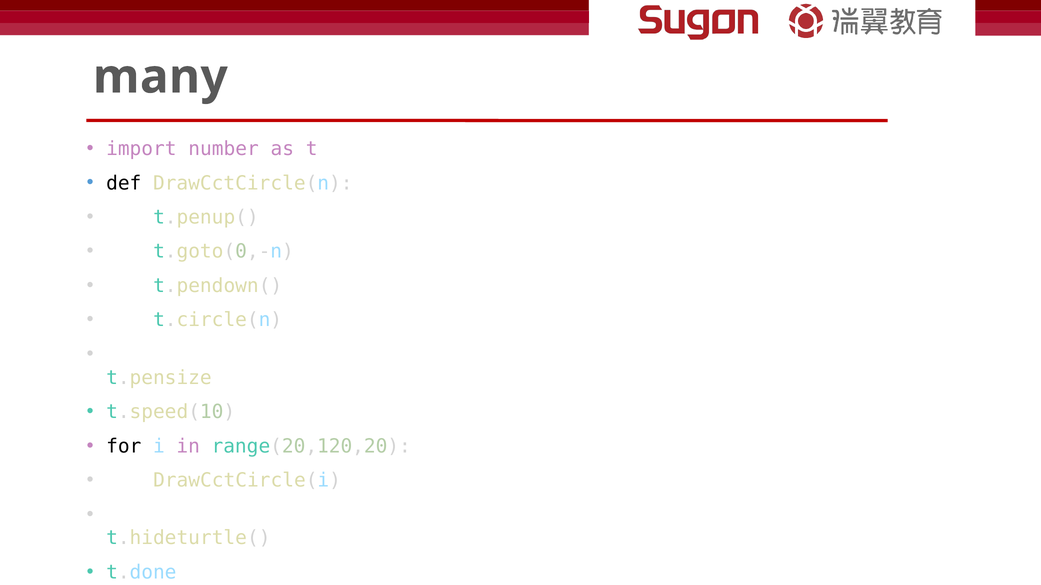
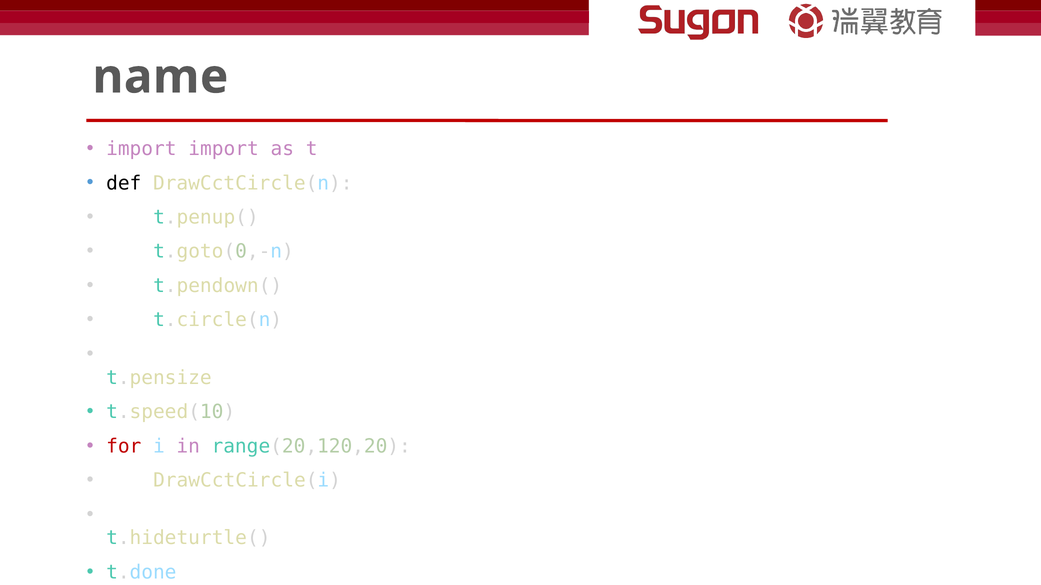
many: many -> name (160, 77)
import number: number -> import (224, 149)
for colour: black -> red (124, 447)
